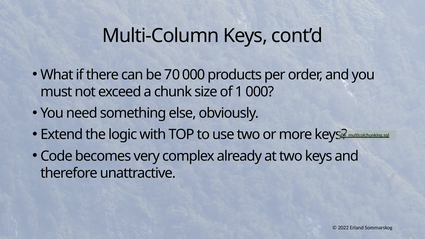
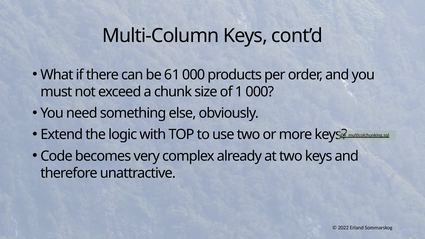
70: 70 -> 61 (172, 75)
